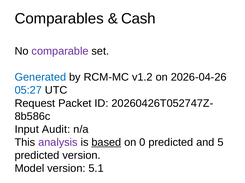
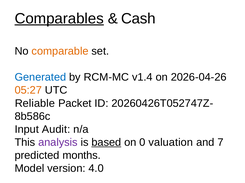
Comparables underline: none -> present (59, 19)
comparable colour: purple -> orange (60, 51)
v1.2: v1.2 -> v1.4 (142, 78)
05:27 colour: blue -> orange (28, 91)
Request: Request -> Reliable (35, 104)
0 predicted: predicted -> valuation (171, 143)
5: 5 -> 7 (221, 143)
predicted version: version -> months (82, 156)
5.1: 5.1 -> 4.0 (96, 169)
